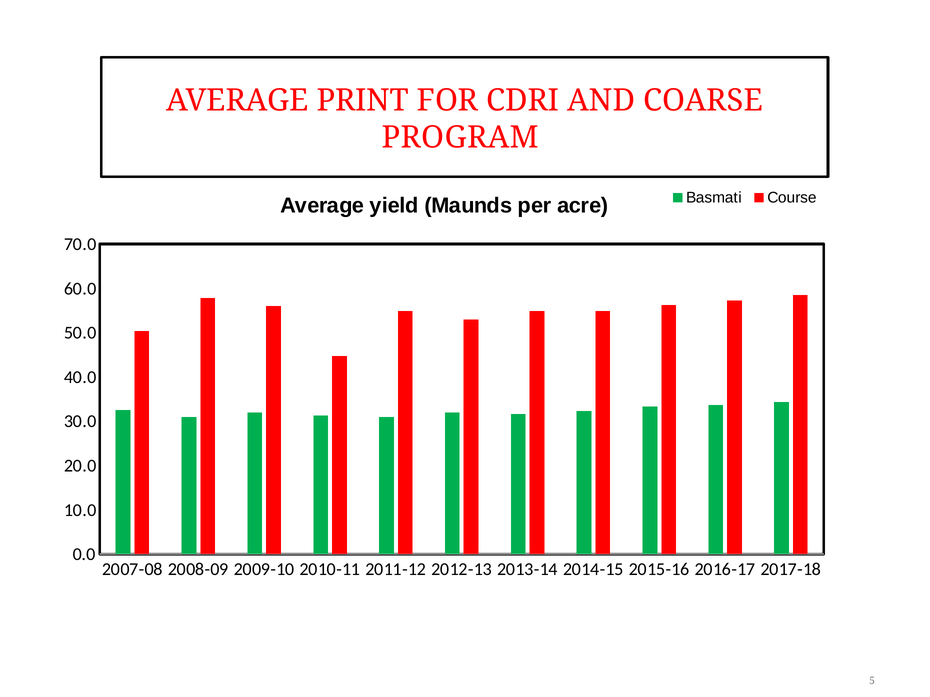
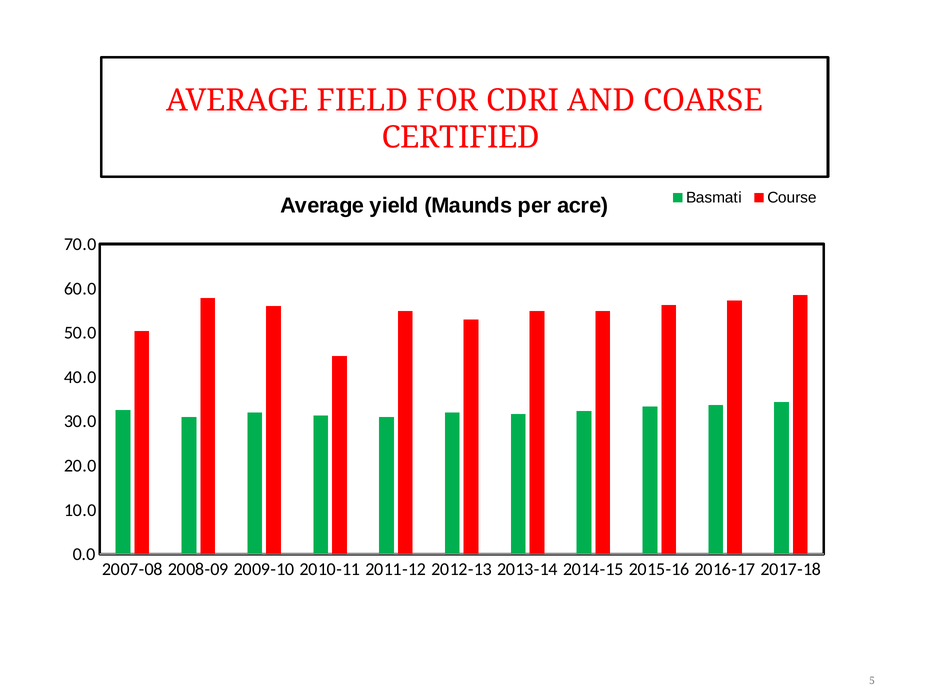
PRINT: PRINT -> FIELD (363, 101)
PROGRAM: PROGRAM -> CERTIFIED (461, 138)
